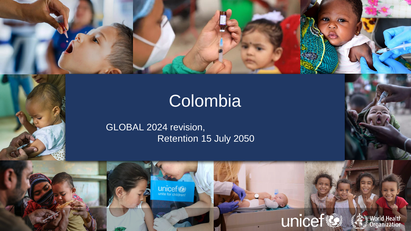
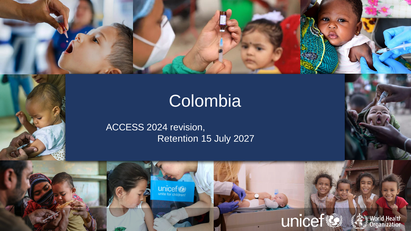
GLOBAL: GLOBAL -> ACCESS (125, 127)
2050: 2050 -> 2027 (244, 139)
